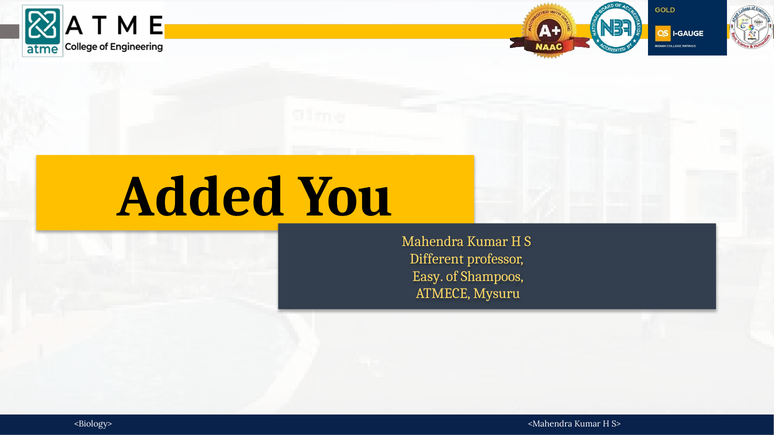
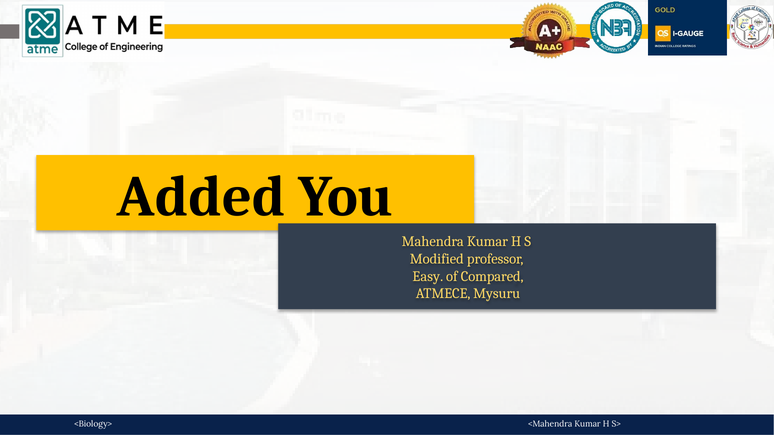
Different: Different -> Modified (437, 259)
Shampoos: Shampoos -> Compared (492, 276)
